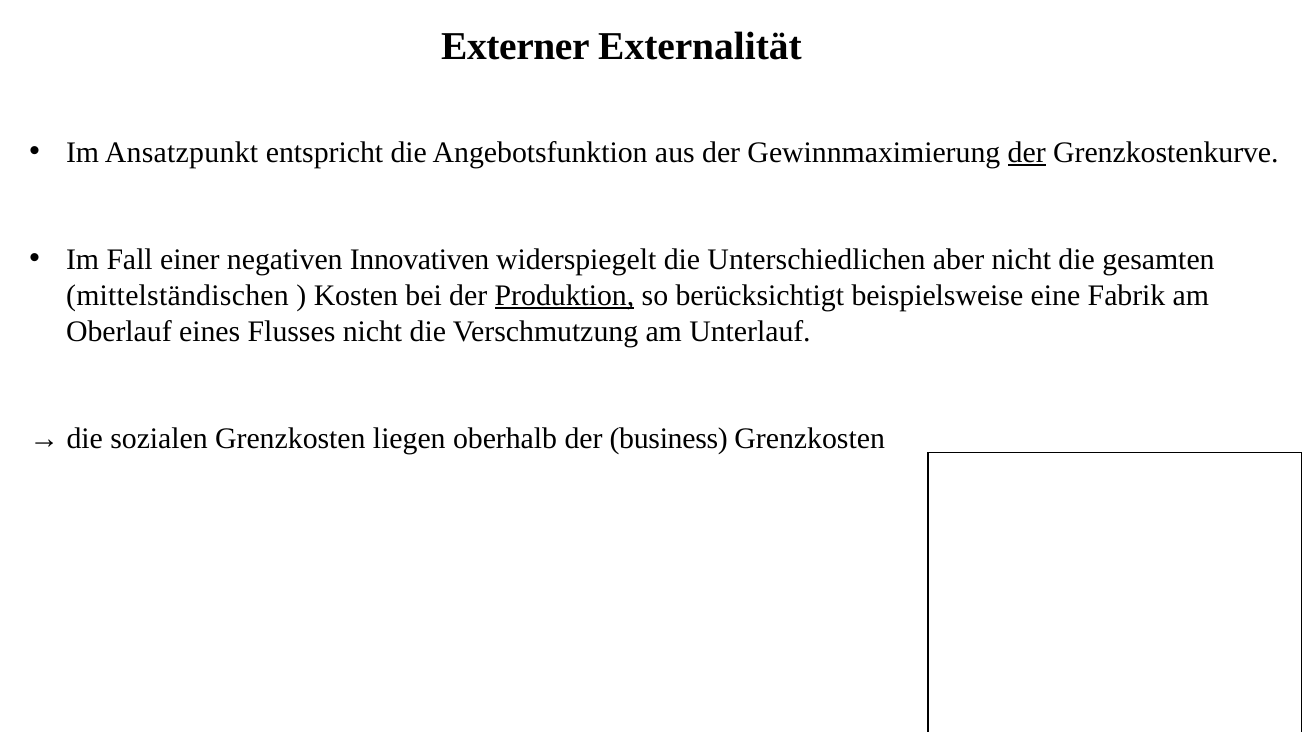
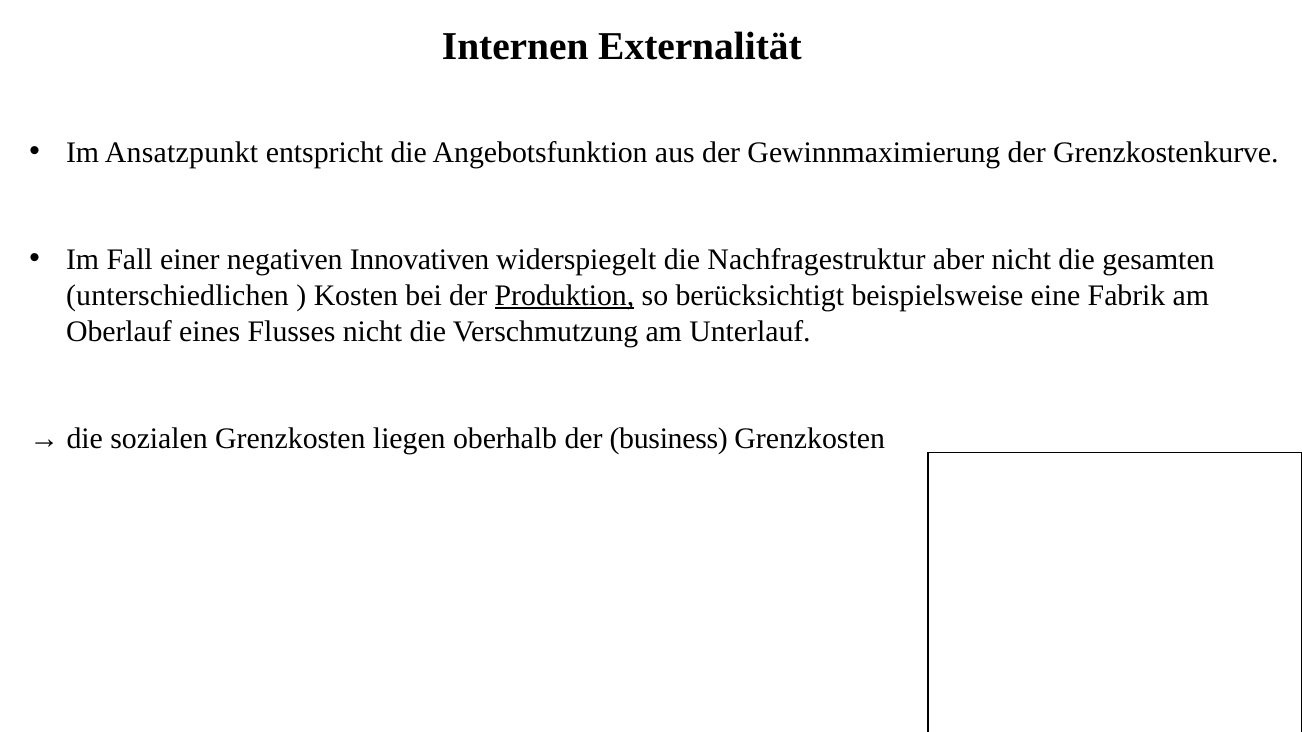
Externer: Externer -> Internen (515, 46)
der underline: present -> none (1027, 152)
Unterschiedlichen: Unterschiedlichen -> Nachfragestruktur (816, 260)
mittelständischen: mittelständischen -> unterschiedlichen (177, 296)
